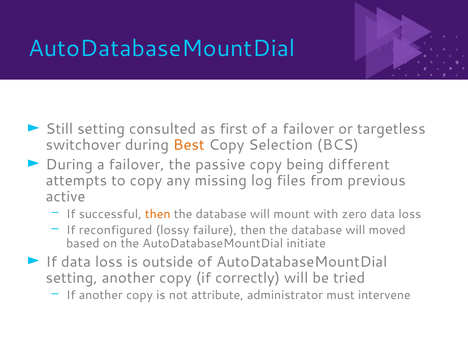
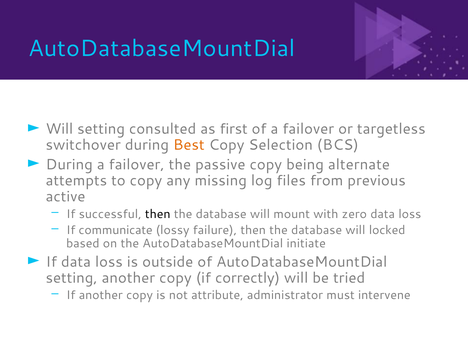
Still: Still -> Will (59, 129)
different: different -> alternate (359, 164)
then colour: orange -> black (158, 214)
reconfigured: reconfigured -> communicate (116, 230)
moved: moved -> locked (387, 230)
